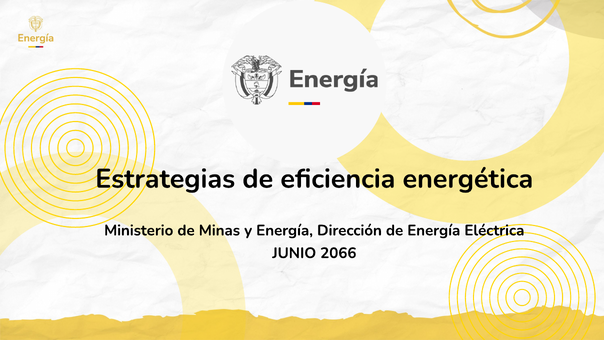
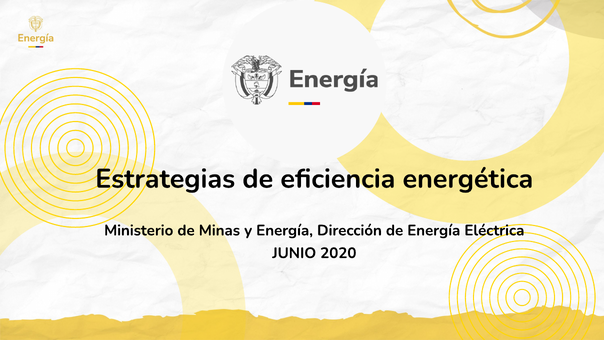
2066: 2066 -> 2020 (338, 253)
